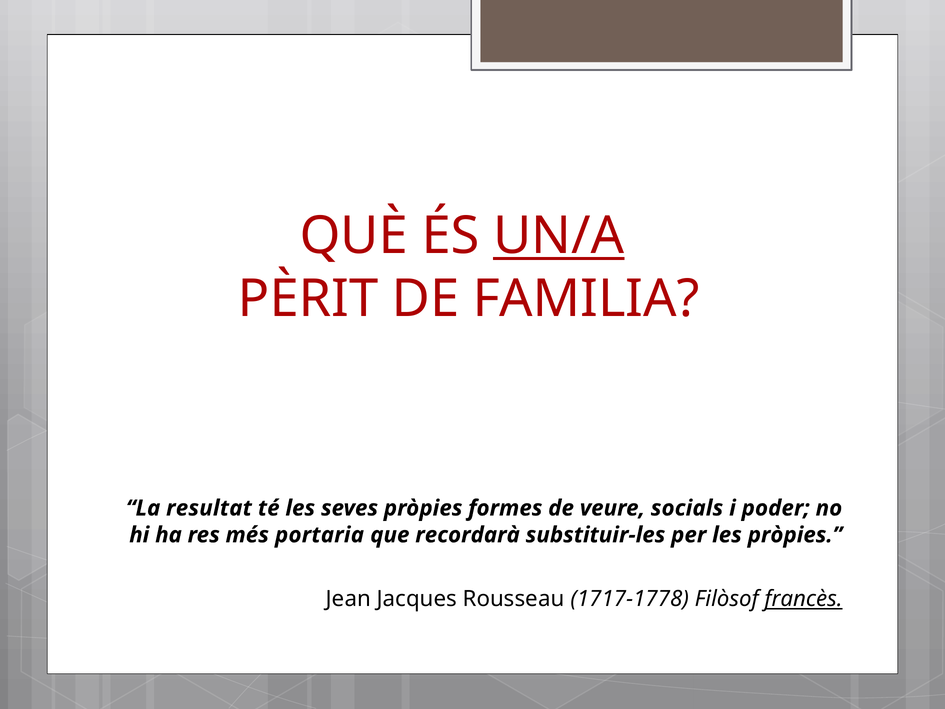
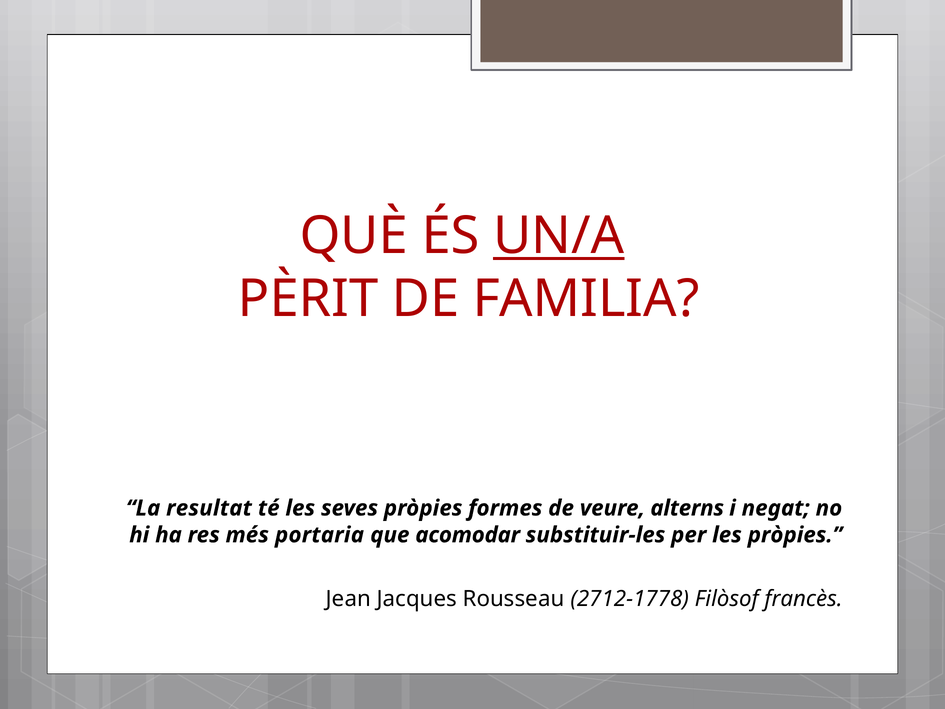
socials: socials -> alterns (687, 508)
poder: poder -> negat (776, 508)
recordarà: recordarà -> acomodar (468, 535)
1717-1778: 1717-1778 -> 2712-1778 (630, 599)
francès underline: present -> none (803, 599)
